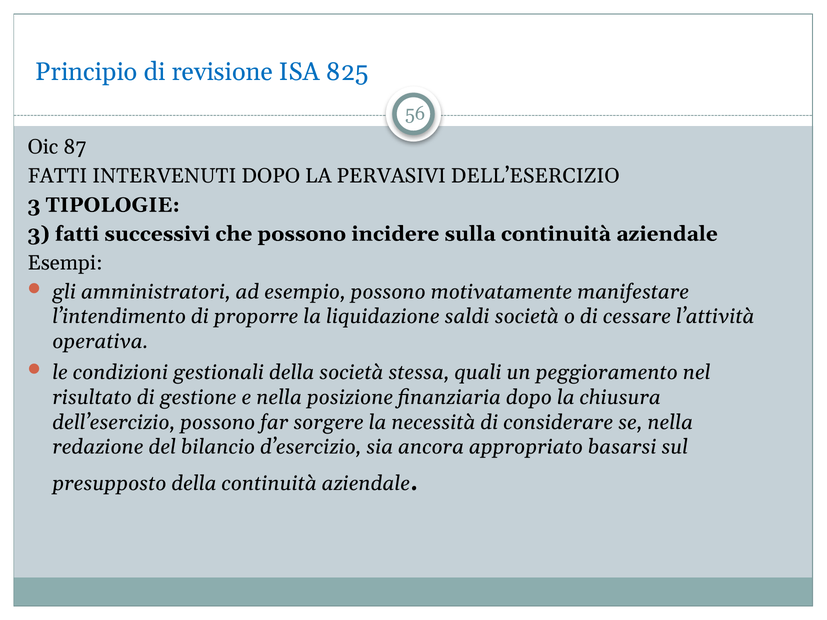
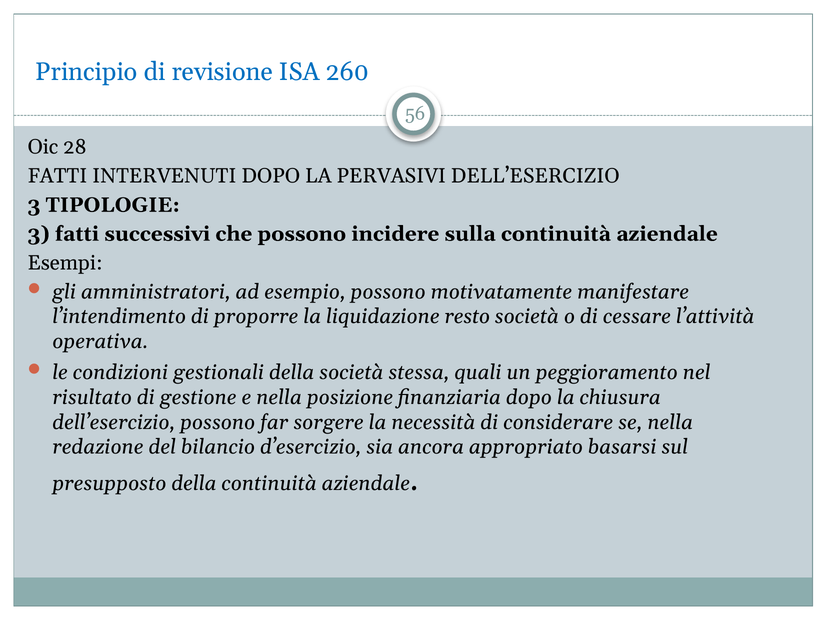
825: 825 -> 260 (348, 72)
87: 87 -> 28 (75, 147)
saldi: saldi -> resto (467, 317)
